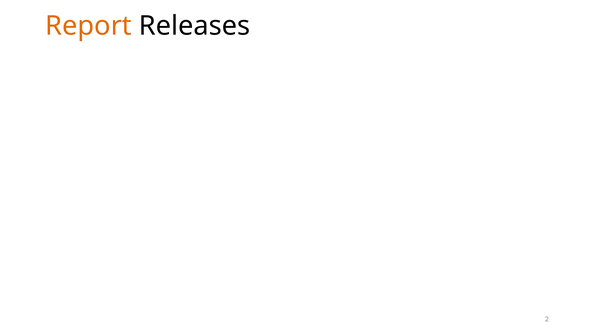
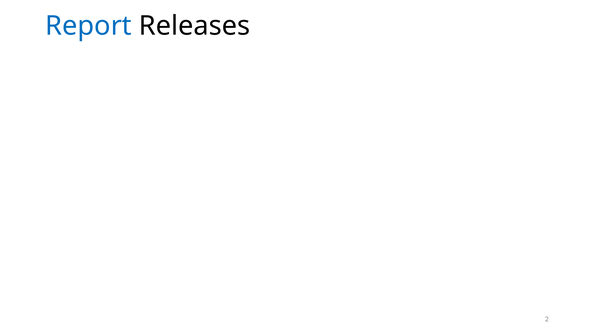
Report colour: orange -> blue (89, 26)
